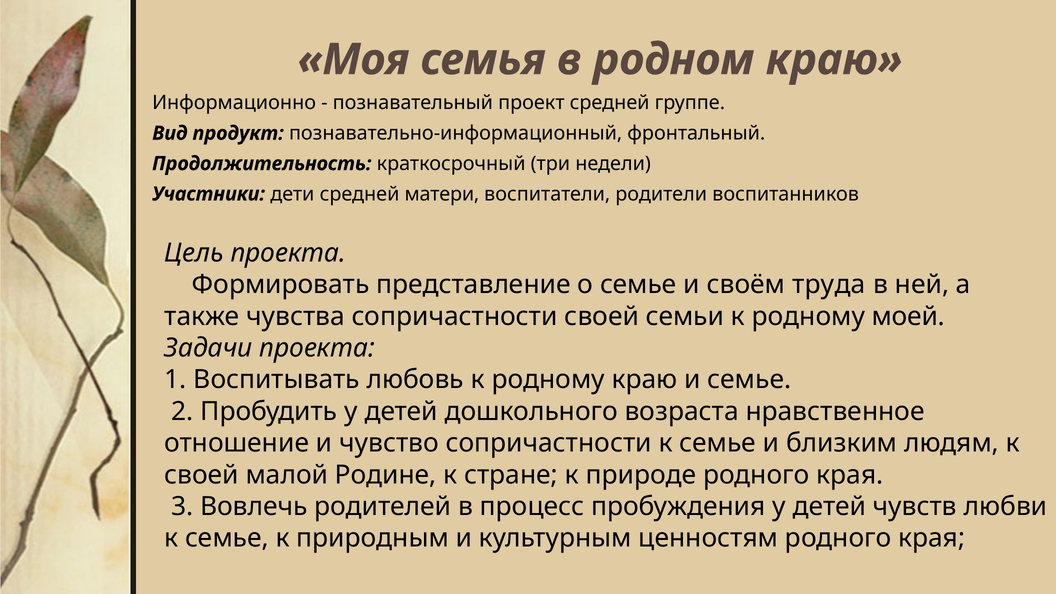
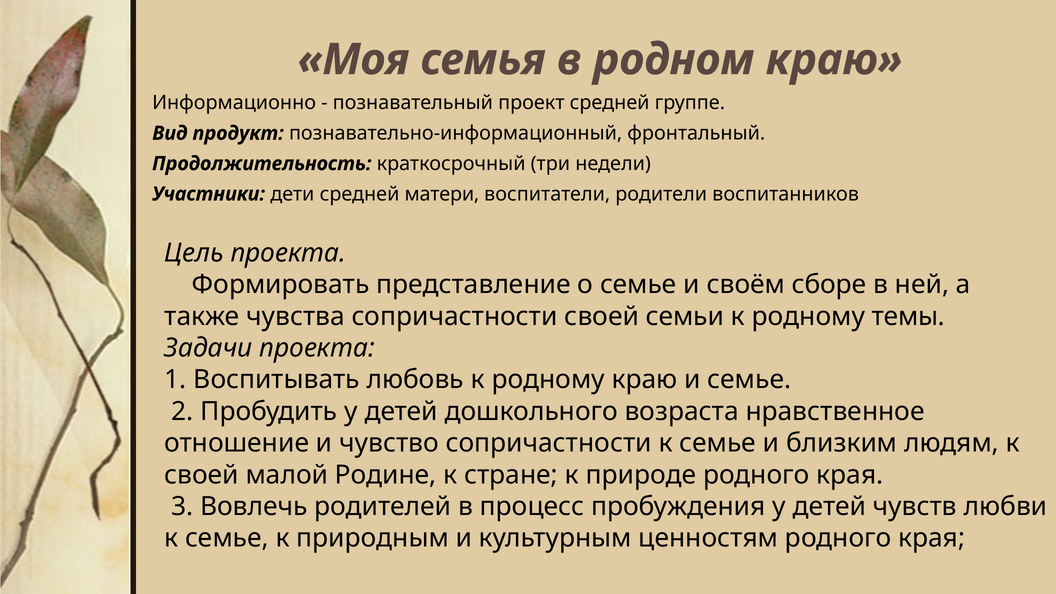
труда: труда -> сборе (829, 285)
моей: моей -> темы (908, 316)
